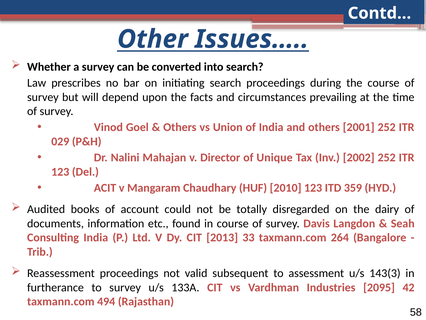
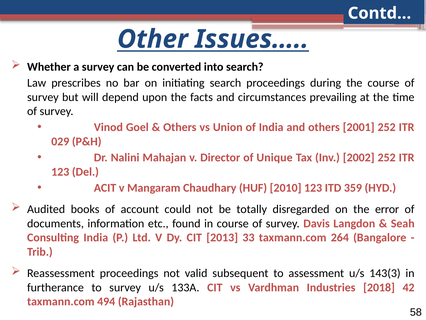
dairy: dairy -> error (387, 209)
2095: 2095 -> 2018 (379, 287)
